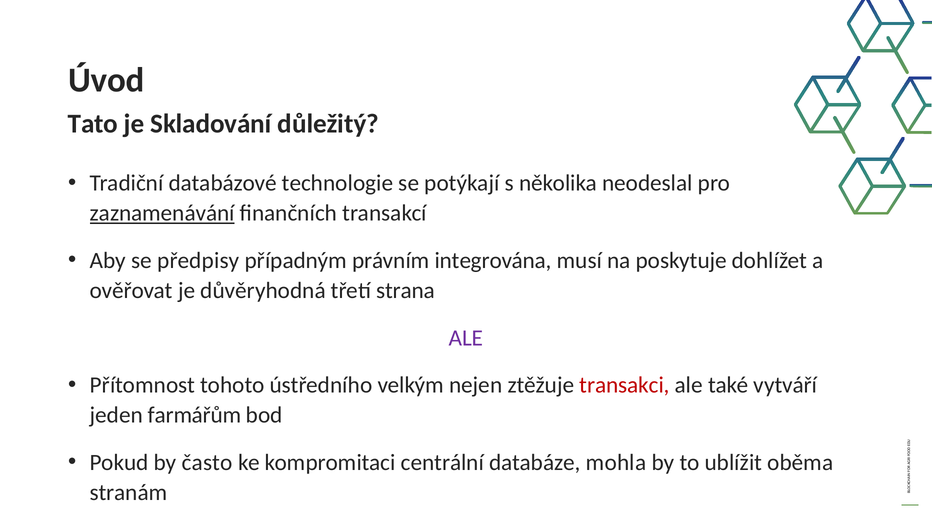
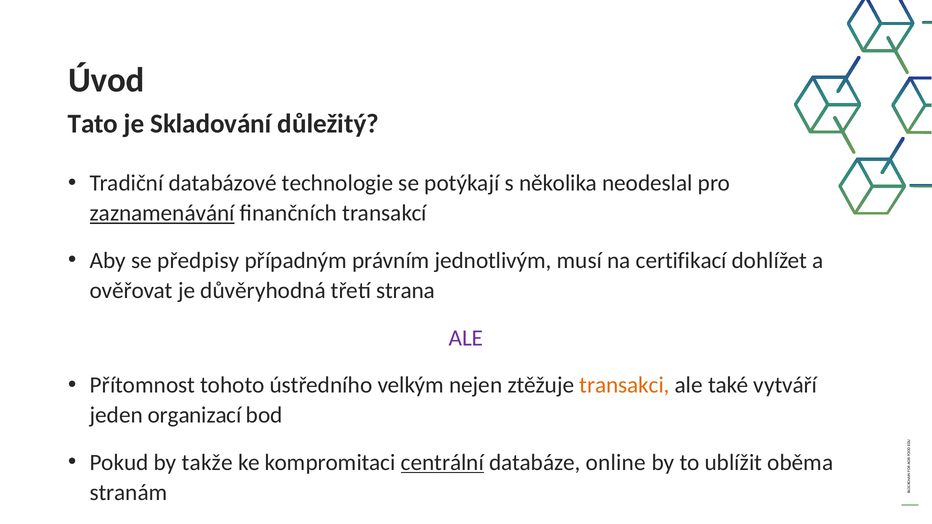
integrována: integrována -> jednotlivým (493, 261)
poskytuje: poskytuje -> certifikací (681, 261)
transakci colour: red -> orange (625, 385)
farmářům: farmářům -> organizací (195, 415)
často: často -> takže (207, 463)
centrální underline: none -> present (442, 463)
mohla: mohla -> online (616, 463)
